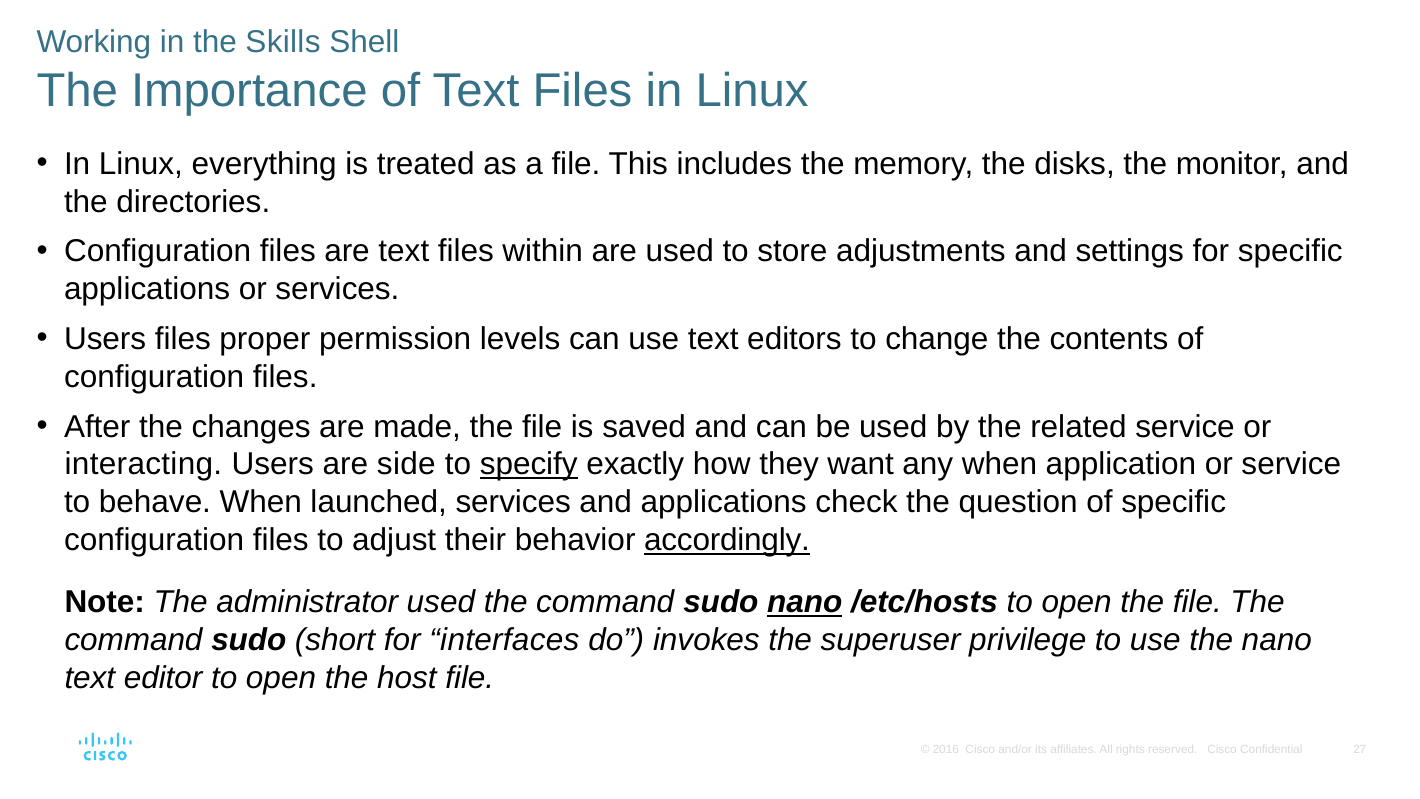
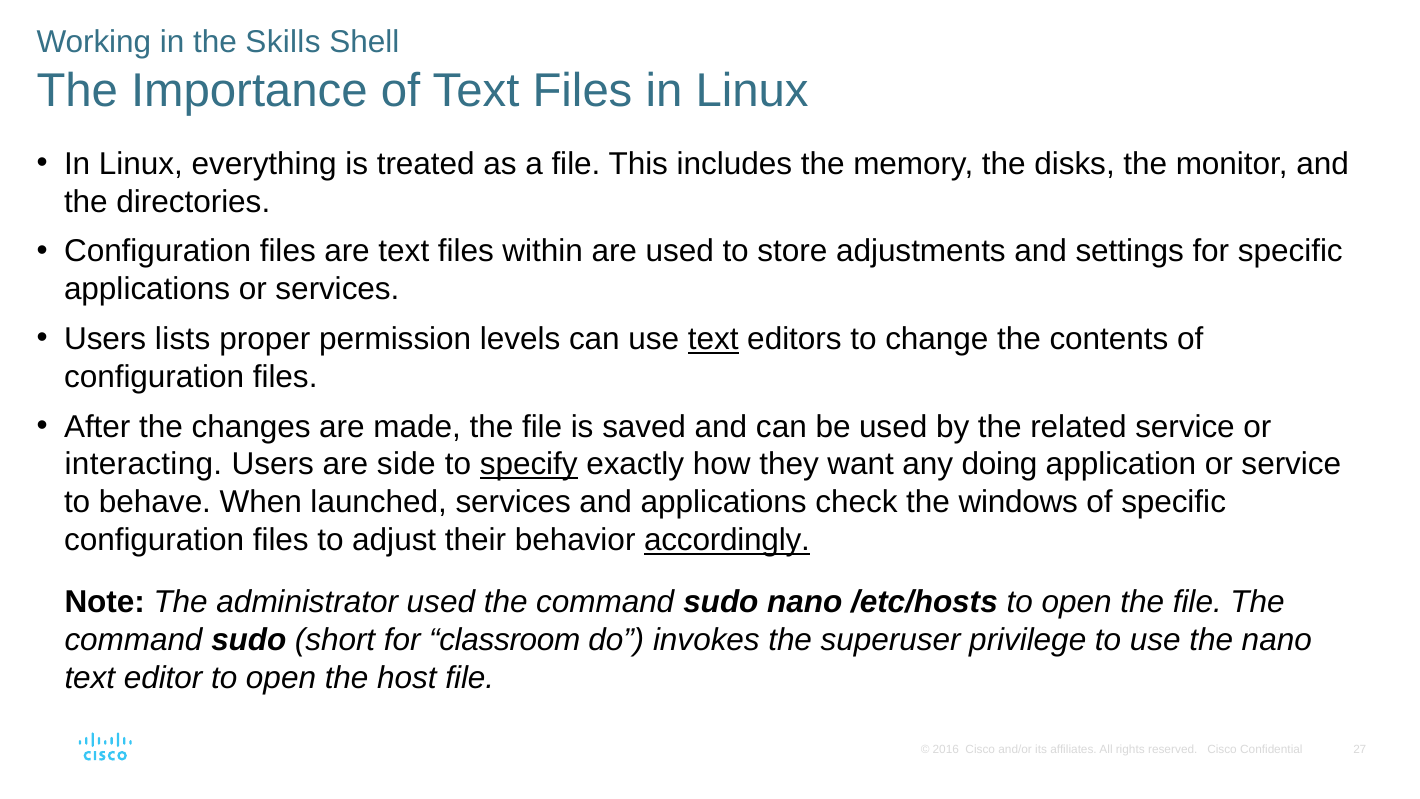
Users files: files -> lists (183, 339)
text underline: none -> present (713, 339)
any when: when -> doing (1000, 464)
question: question -> windows (1018, 502)
nano underline: present -> none (805, 602)
interfaces: interfaces -> classroom (505, 640)
